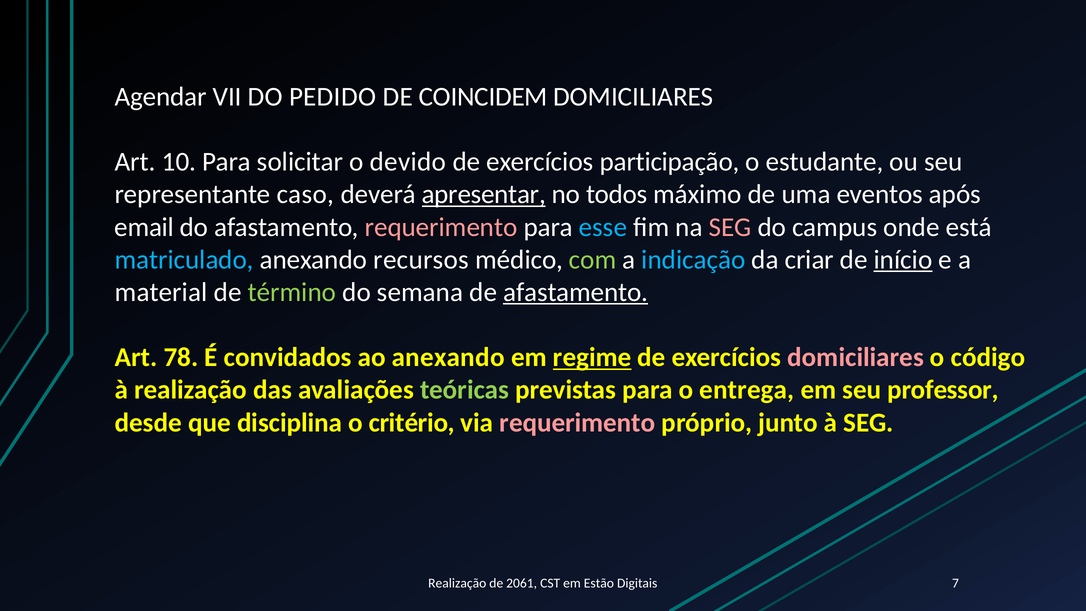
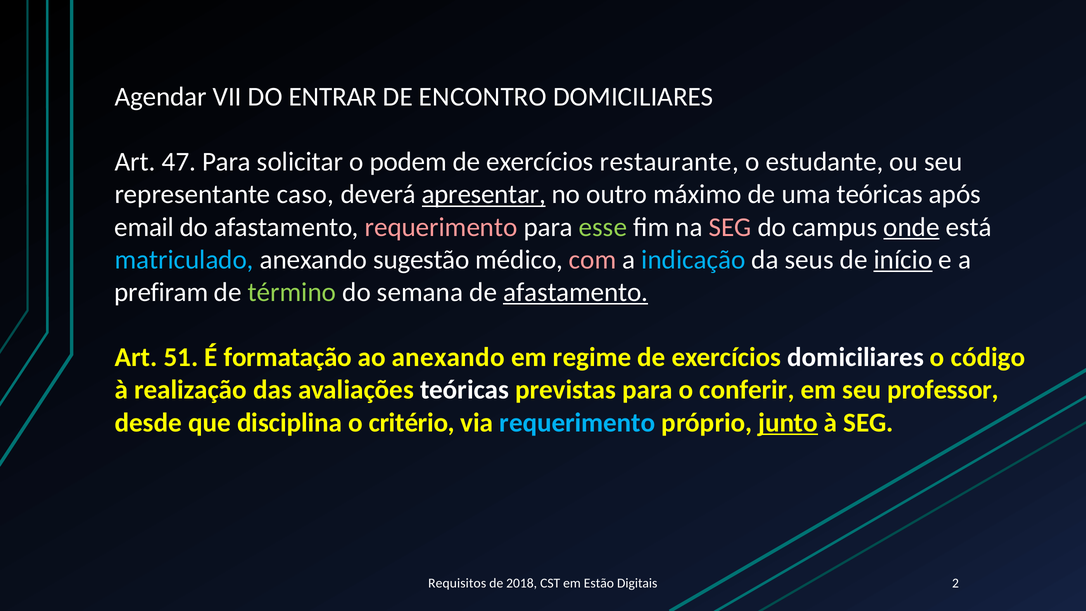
PEDIDO: PEDIDO -> ENTRAR (333, 97)
COINCIDEM: COINCIDEM -> ENCONTRO (483, 97)
10: 10 -> 47 (179, 162)
devido: devido -> podem (408, 162)
participação: participação -> restaurante (669, 162)
todos: todos -> outro (617, 194)
uma eventos: eventos -> teóricas (880, 194)
esse colour: light blue -> light green (603, 227)
onde underline: none -> present (912, 227)
recursos: recursos -> sugestão (421, 260)
com colour: light green -> pink (593, 260)
criar: criar -> seus (809, 260)
material: material -> prefiram (161, 292)
78: 78 -> 51 (181, 357)
convidados: convidados -> formatação (288, 357)
regime underline: present -> none (592, 357)
domiciliares colour: pink -> white (856, 357)
teóricas colour: light green -> white (465, 390)
entrega: entrega -> conferir (747, 390)
requerimento colour: pink -> light blue (577, 423)
junto underline: none -> present (788, 423)
Realização: Realização -> Requisitos (457, 584)
2061: 2061 -> 2018 (522, 584)
7: 7 -> 2 (955, 583)
